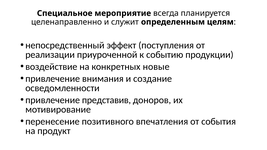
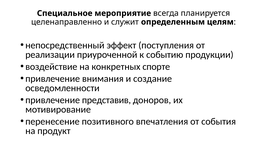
новые: новые -> спорте (156, 67)
